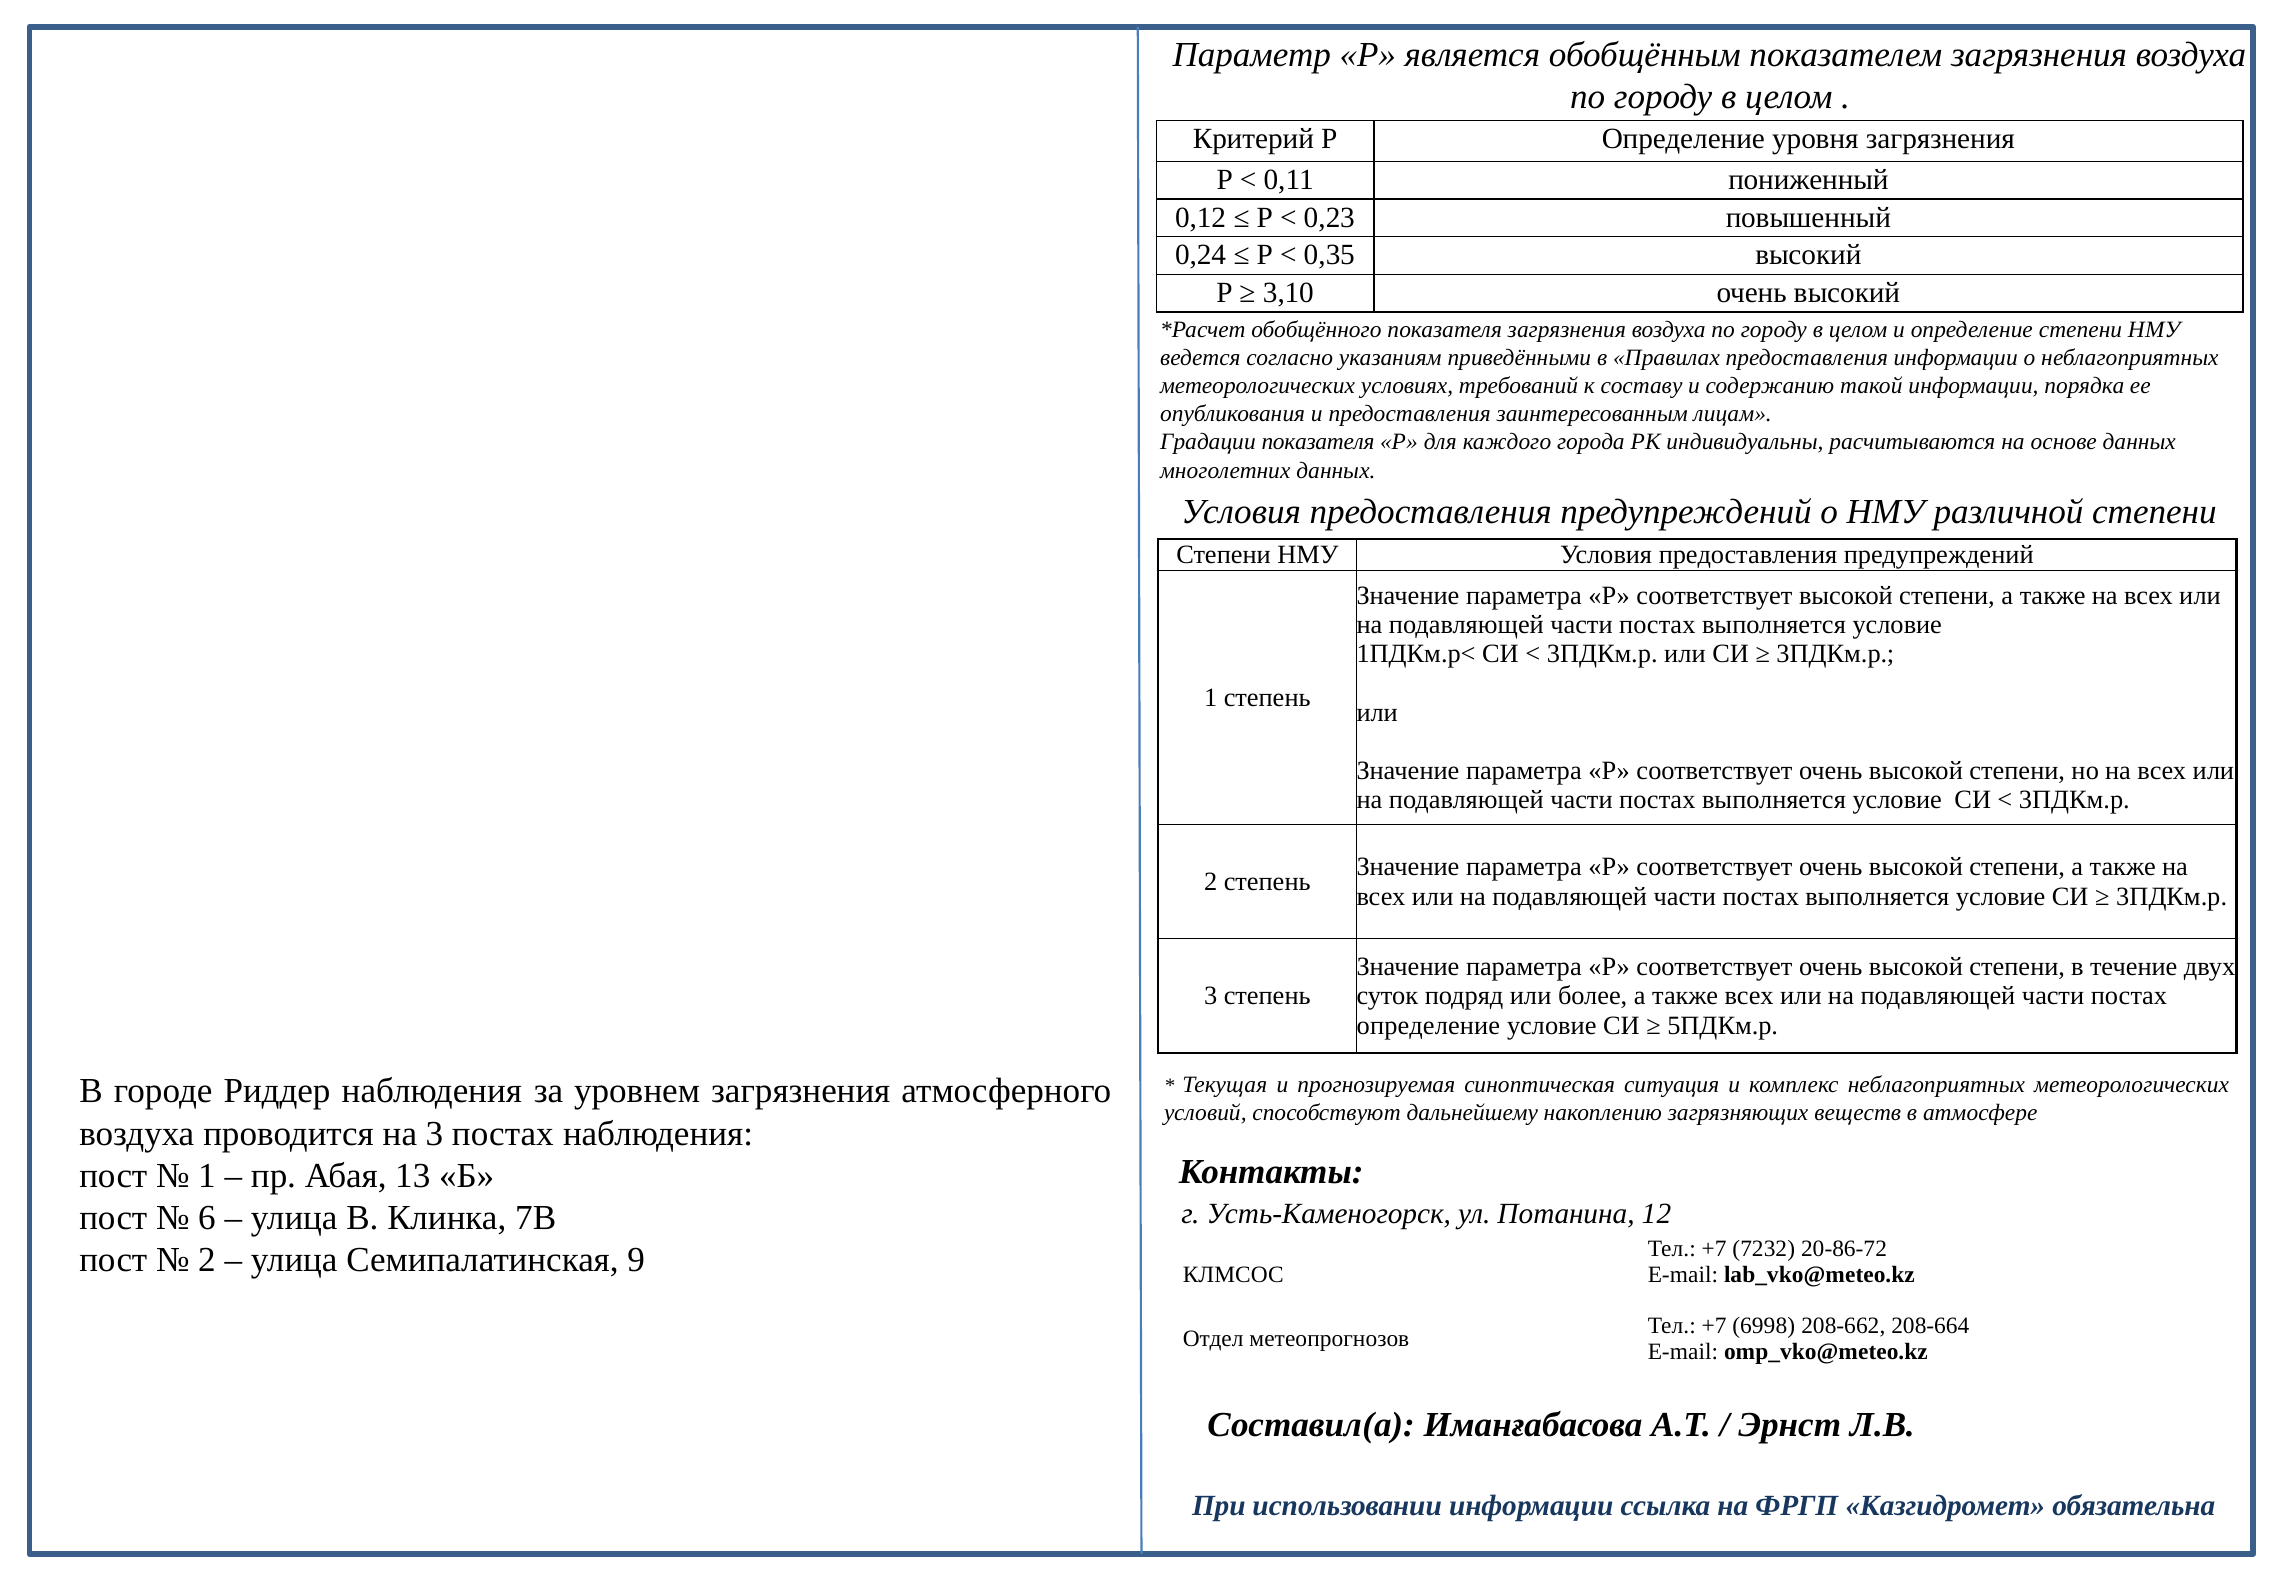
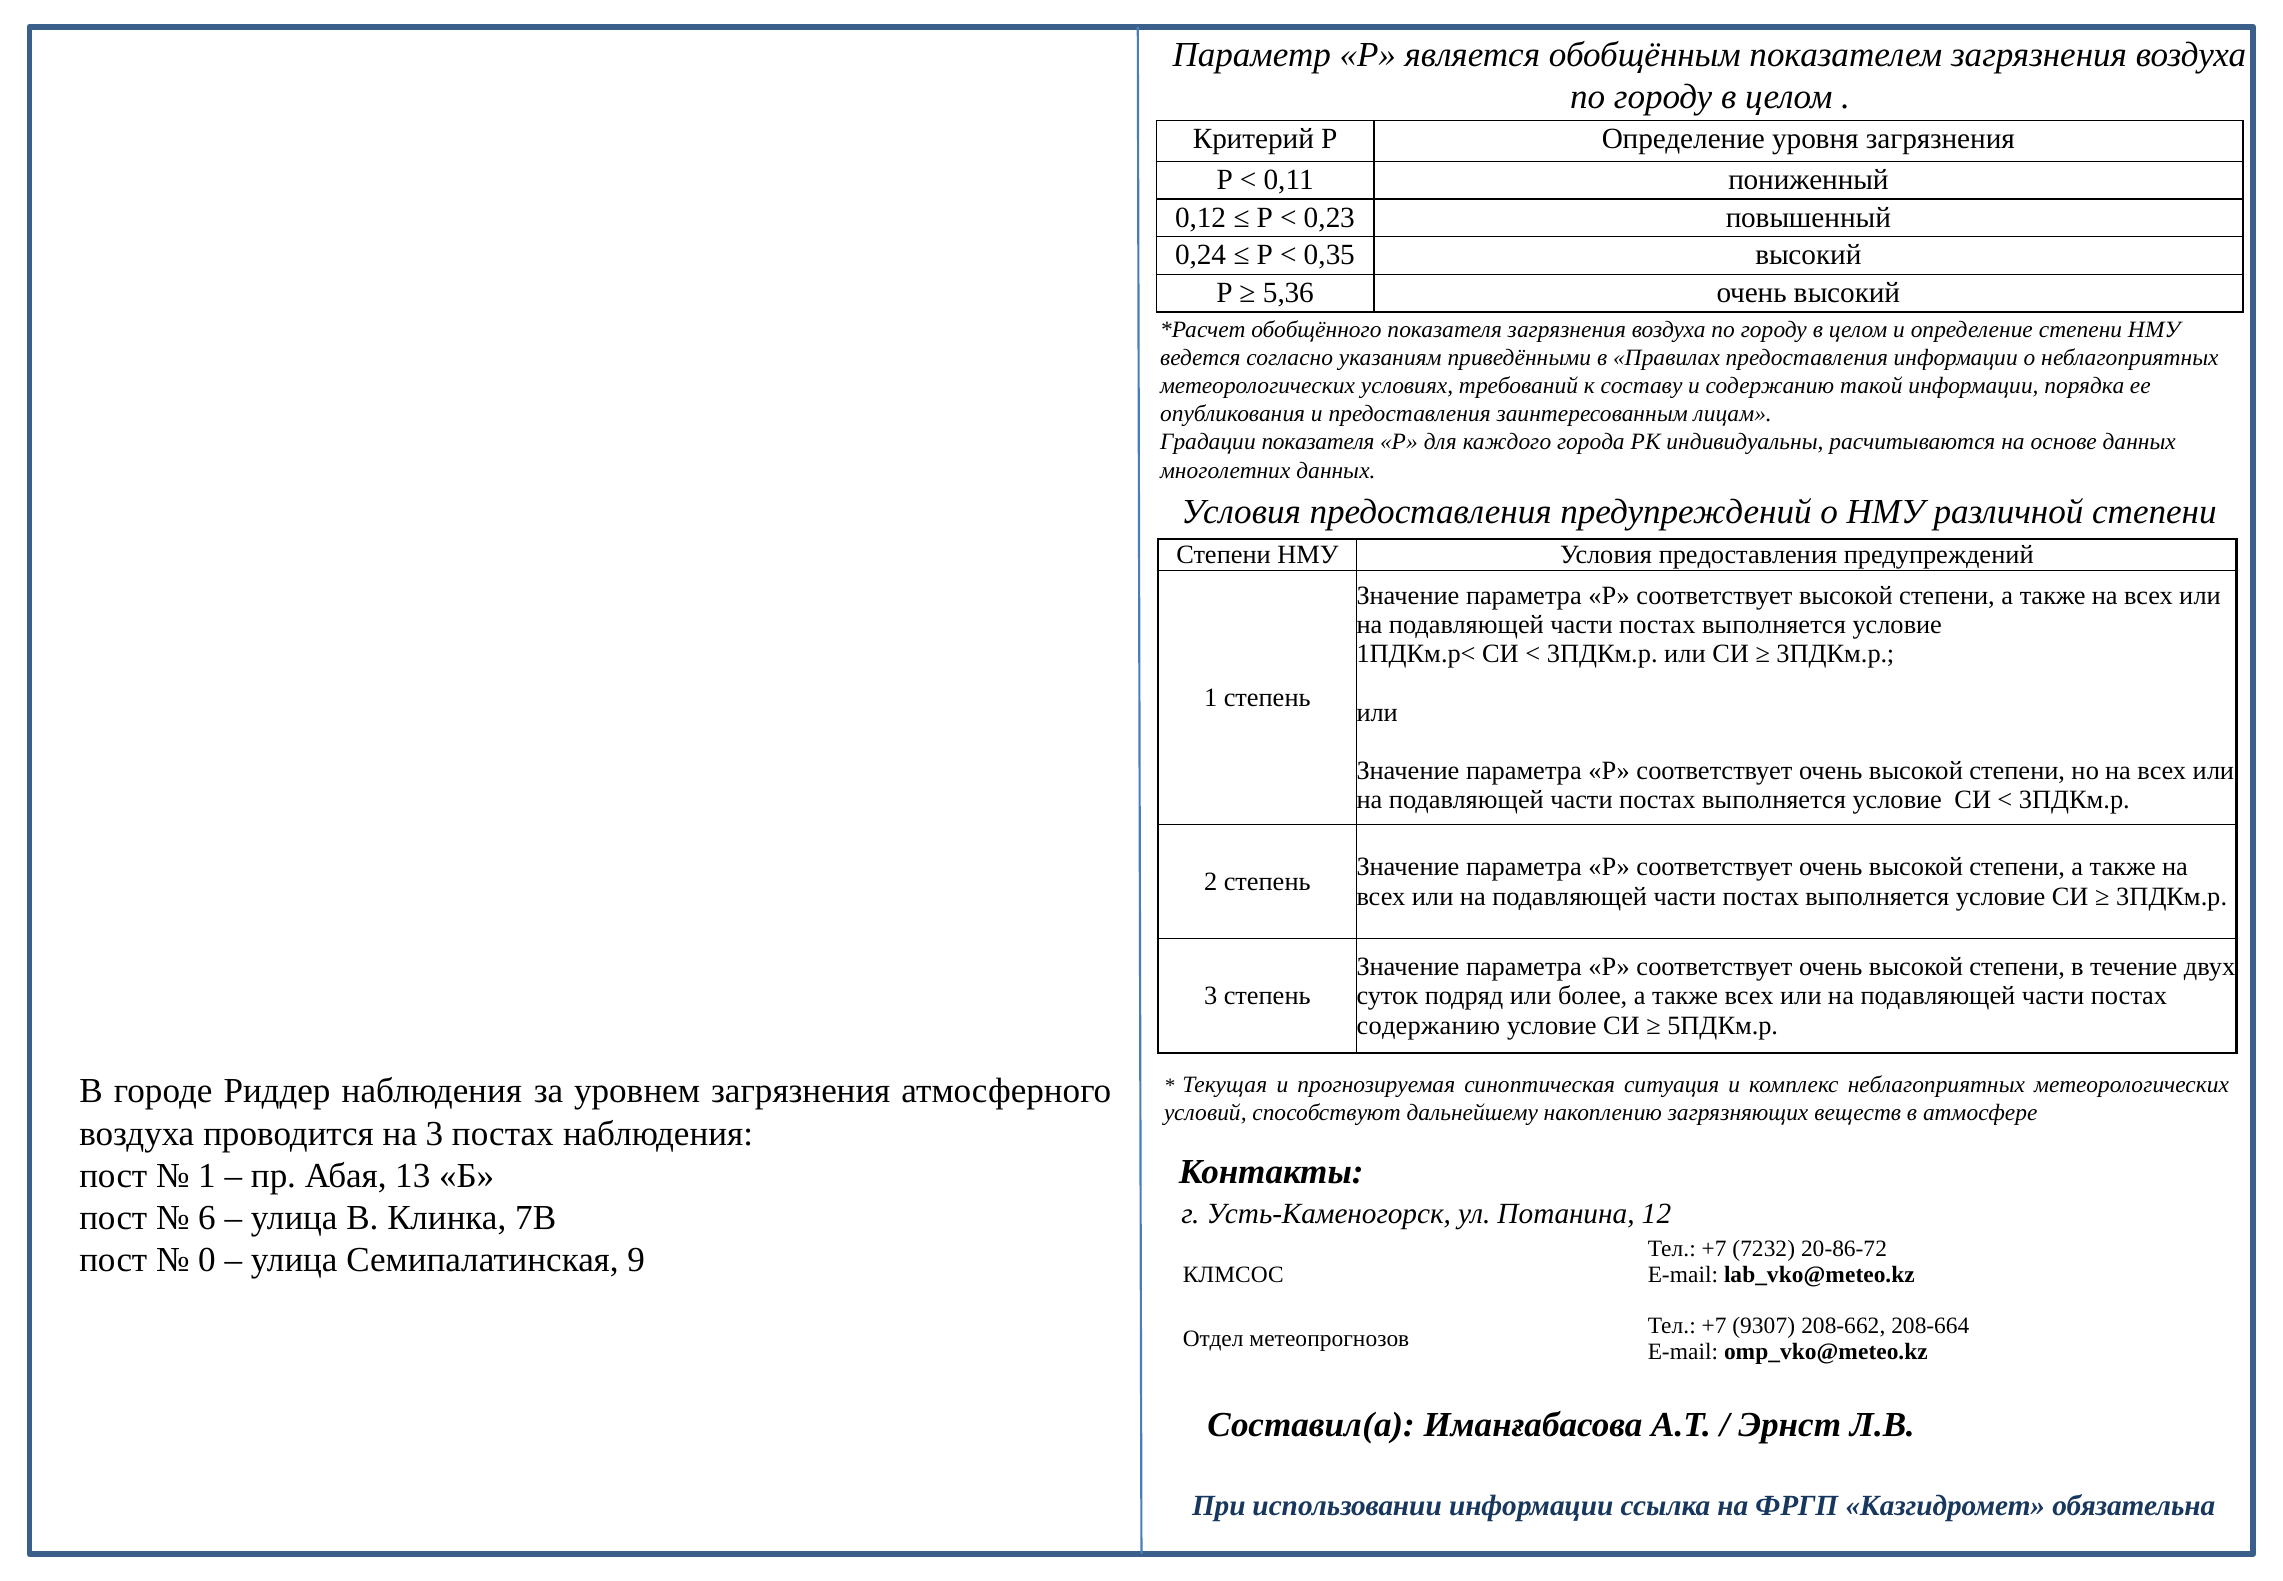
3,10: 3,10 -> 5,36 (1288, 293)
определение: определение -> содержанию (1428, 1025)
2: 2 -> 0 (207, 1260)
6998: 6998 -> 9307 (1764, 1325)
